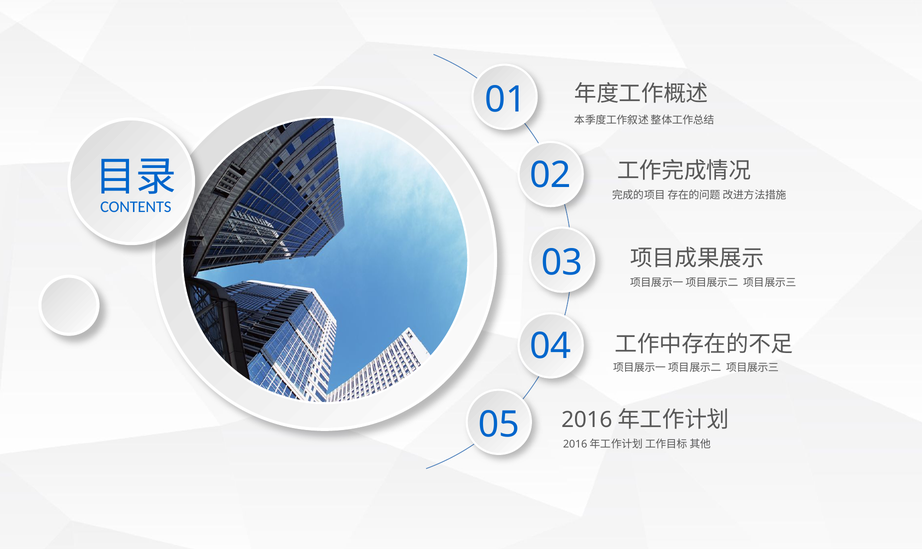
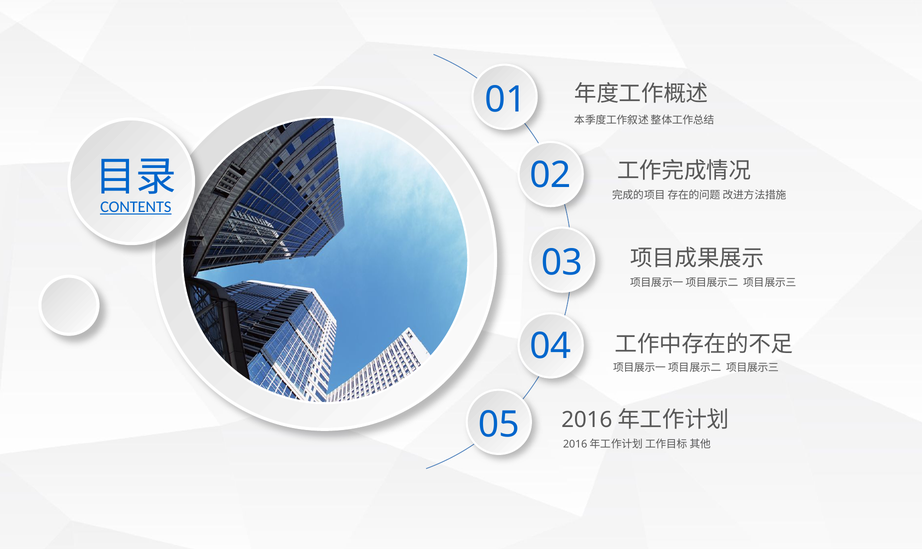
CONTENTS underline: none -> present (136, 207)
